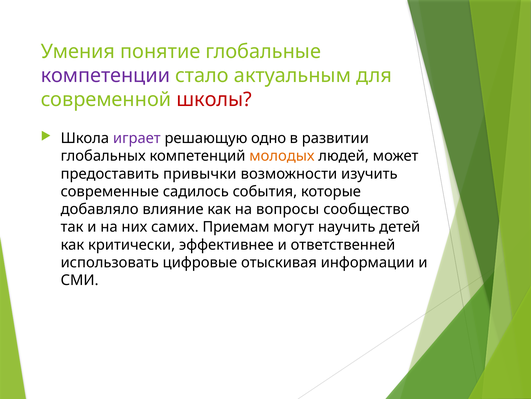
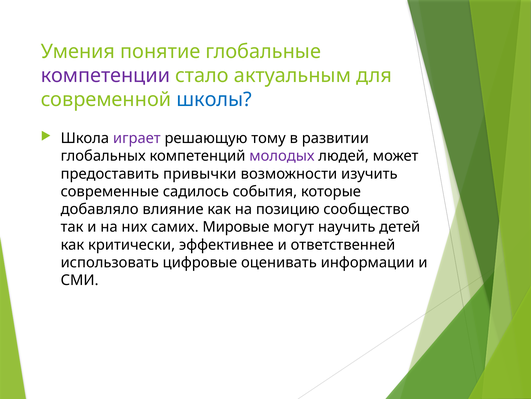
школы colour: red -> blue (214, 99)
одно: одно -> тому (269, 138)
молодых colour: orange -> purple (282, 156)
вопросы: вопросы -> позицию (288, 209)
Приемам: Приемам -> Мировые (236, 227)
отыскивая: отыскивая -> оценивать (279, 262)
